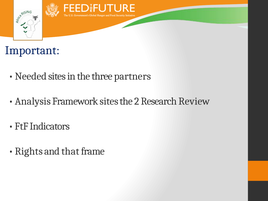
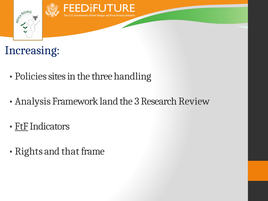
Important: Important -> Increasing (32, 50)
Needed: Needed -> Policies (31, 76)
partners: partners -> handling (133, 76)
Framework sites: sites -> land (109, 101)
2: 2 -> 3 (137, 101)
FtF underline: none -> present (22, 126)
